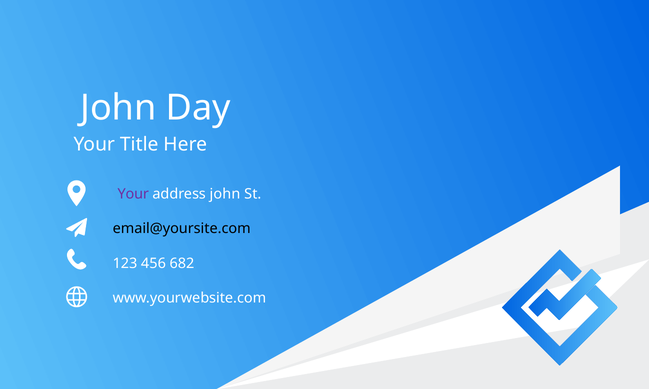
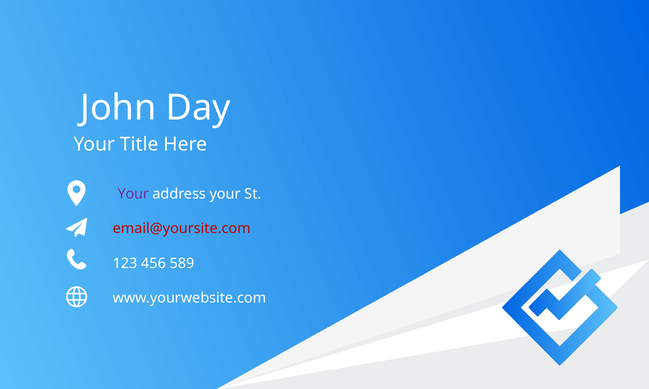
address john: john -> your (225, 194)
email@yoursite.com colour: black -> red (182, 229)
682: 682 -> 589 (182, 264)
